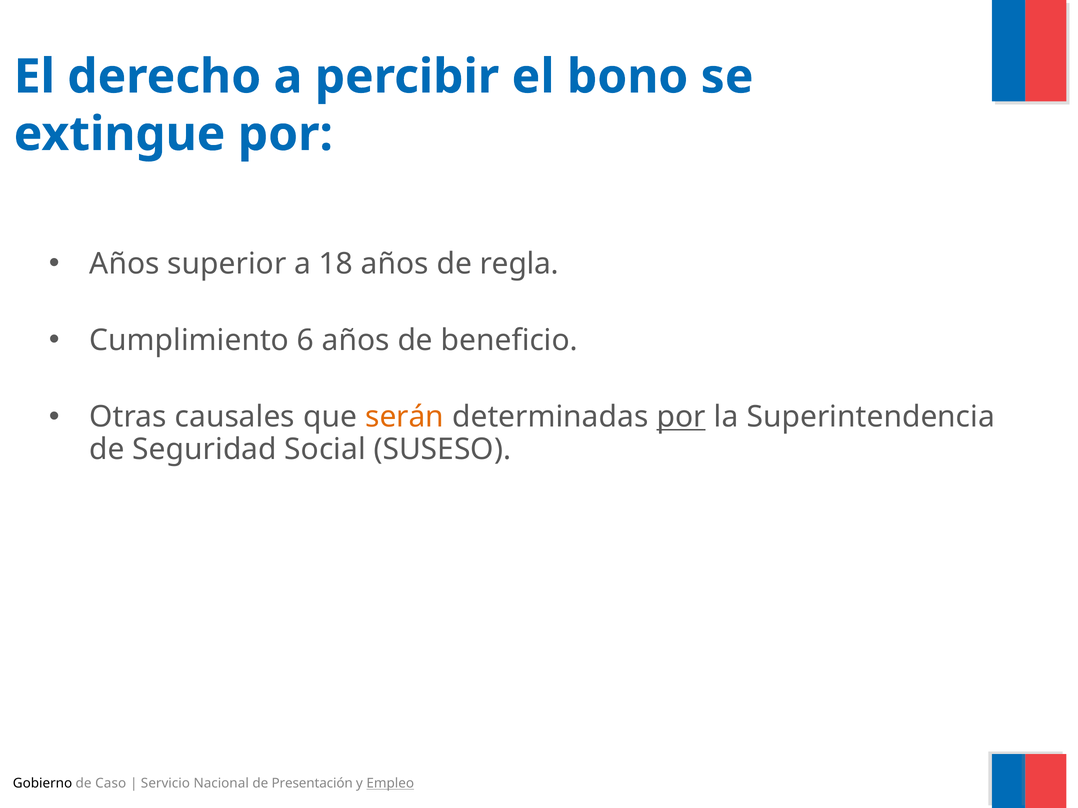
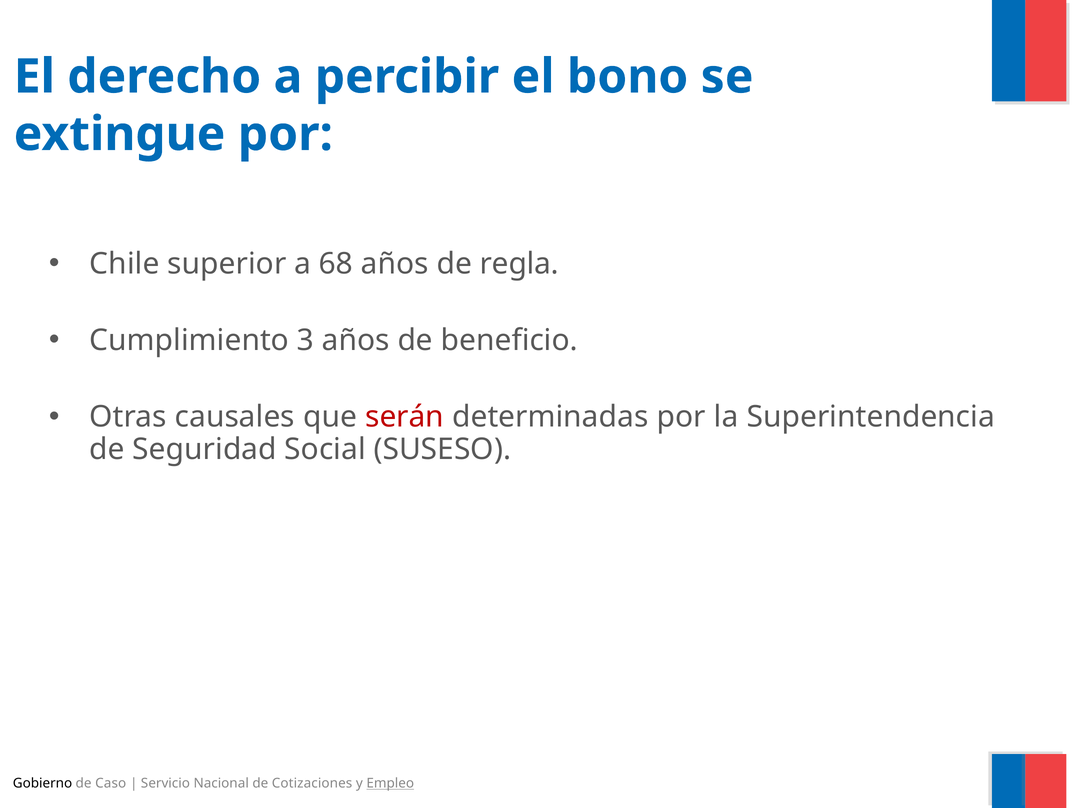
Años: Años -> Chile (124, 264)
18: 18 -> 68 (336, 264)
6: 6 -> 3 (306, 340)
serán colour: orange -> red (405, 417)
por underline: present -> none (681, 417)
Presentación: Presentación -> Cotizaciones (312, 784)
